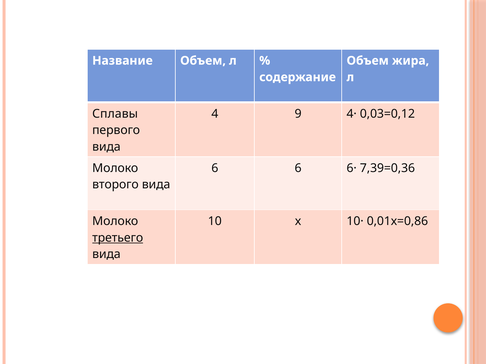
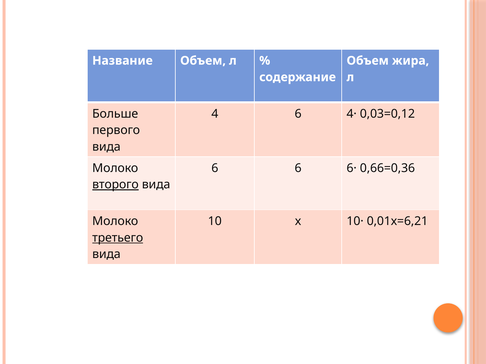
Сплавы: Сплавы -> Больше (115, 114)
4 9: 9 -> 6 (298, 114)
7,39=0,36: 7,39=0,36 -> 0,66=0,36 (387, 168)
второго underline: none -> present (115, 185)
0,01х=0,86: 0,01х=0,86 -> 0,01х=6,21 (397, 222)
